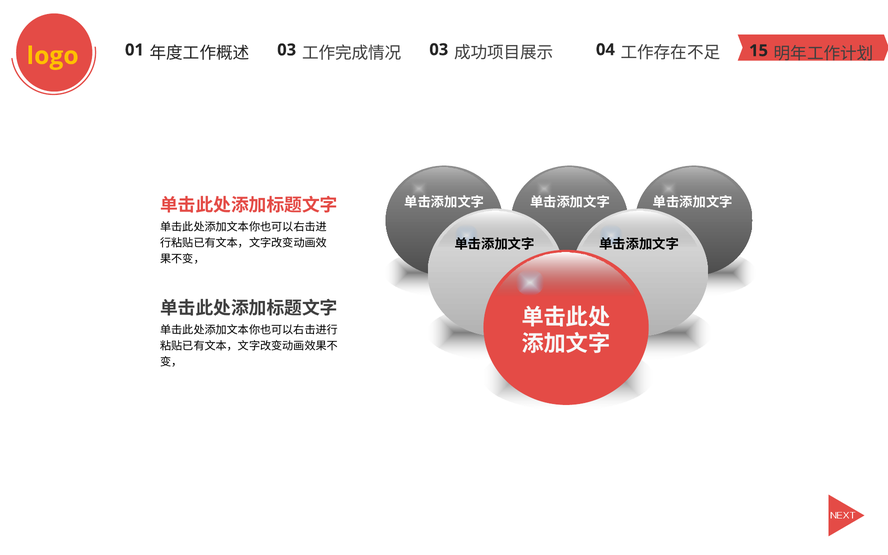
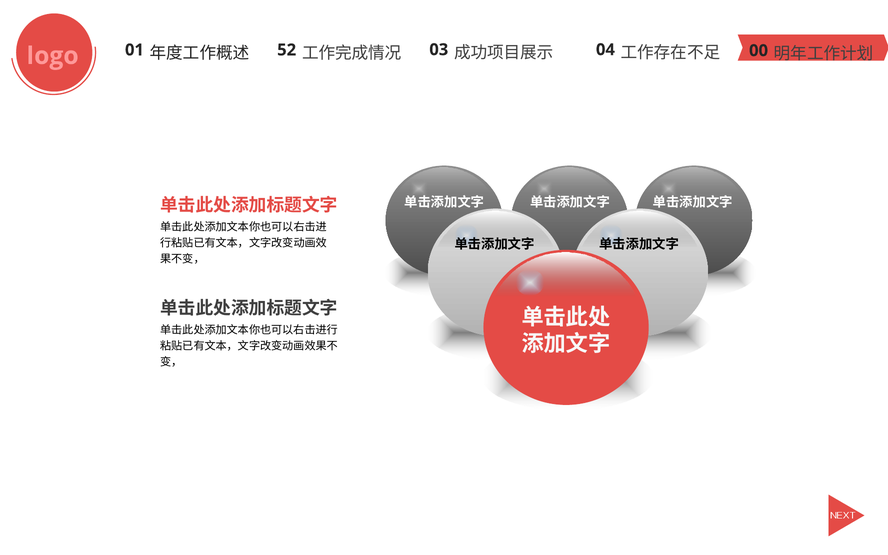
logo colour: yellow -> pink (53, 56)
03: 03 -> 52 (287, 50)
15: 15 -> 00 (759, 51)
